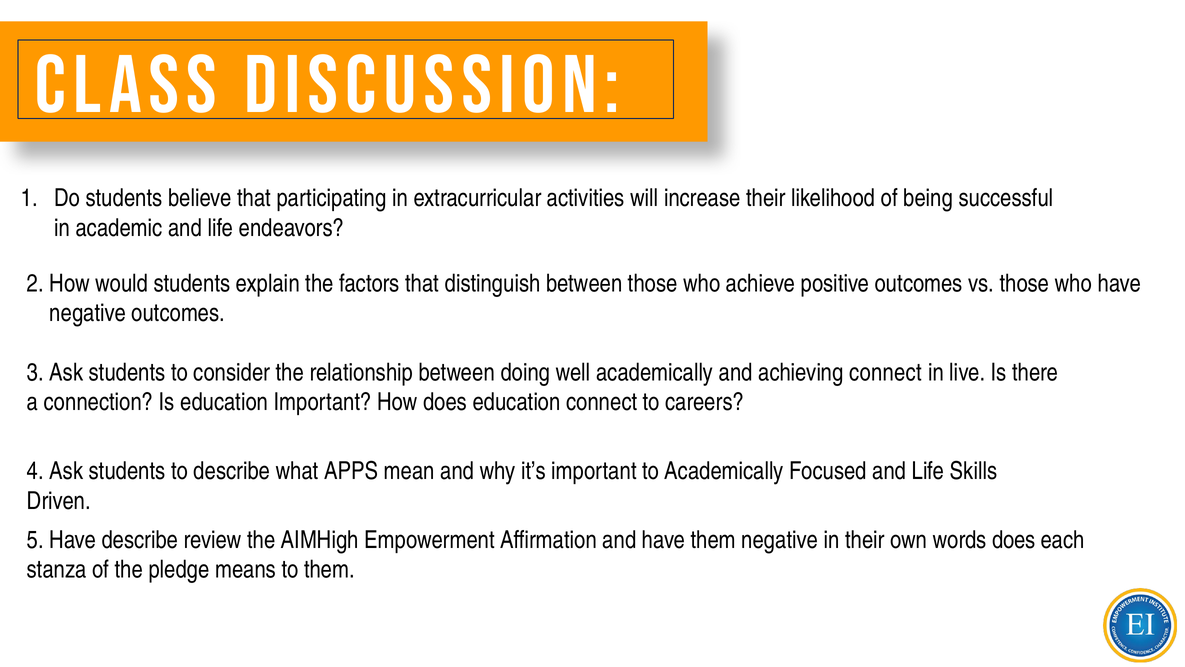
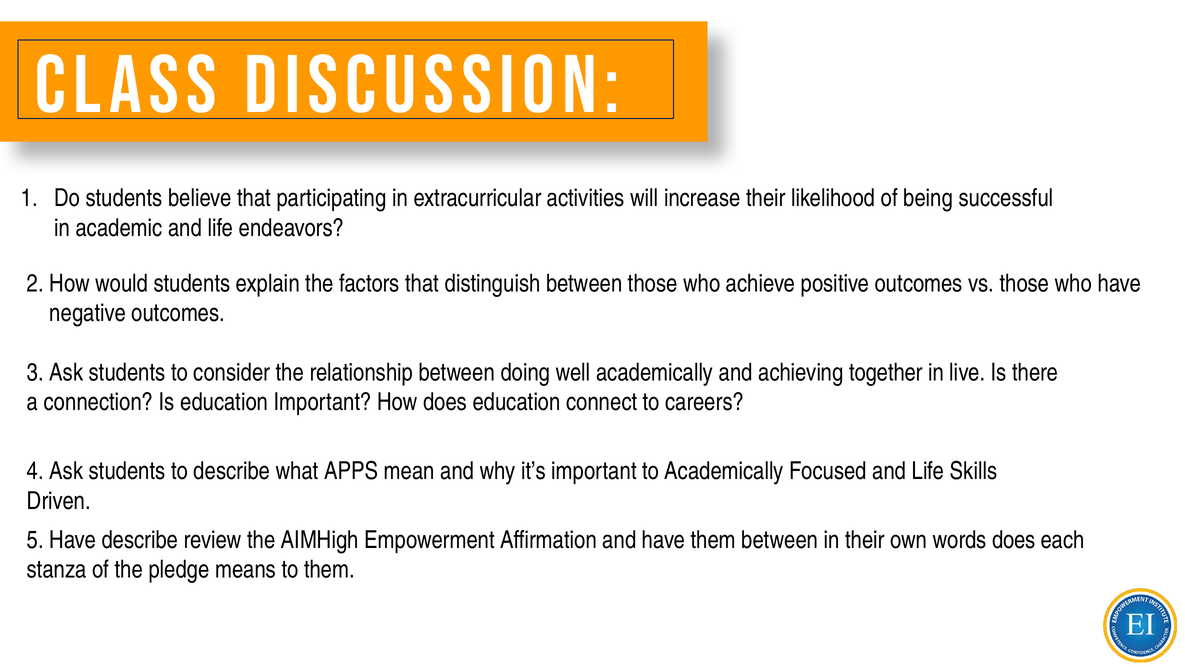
achieving connect: connect -> together (886, 372)
them negative: negative -> between (780, 540)
